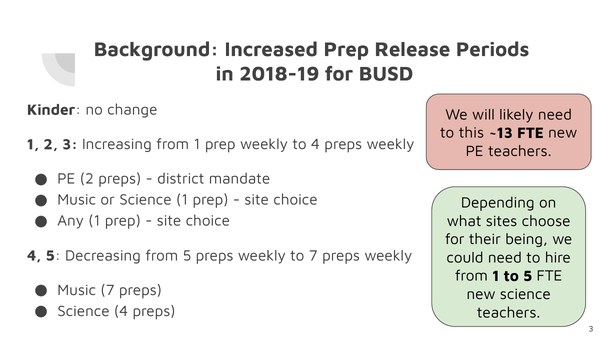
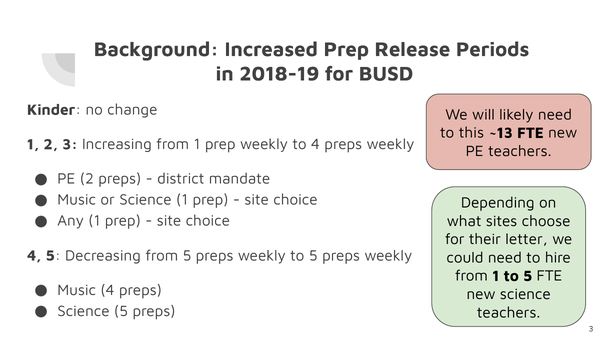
being: being -> letter (527, 239)
weekly to 7: 7 -> 5 (313, 255)
Music 7: 7 -> 4 (108, 290)
Science 4: 4 -> 5 (121, 311)
